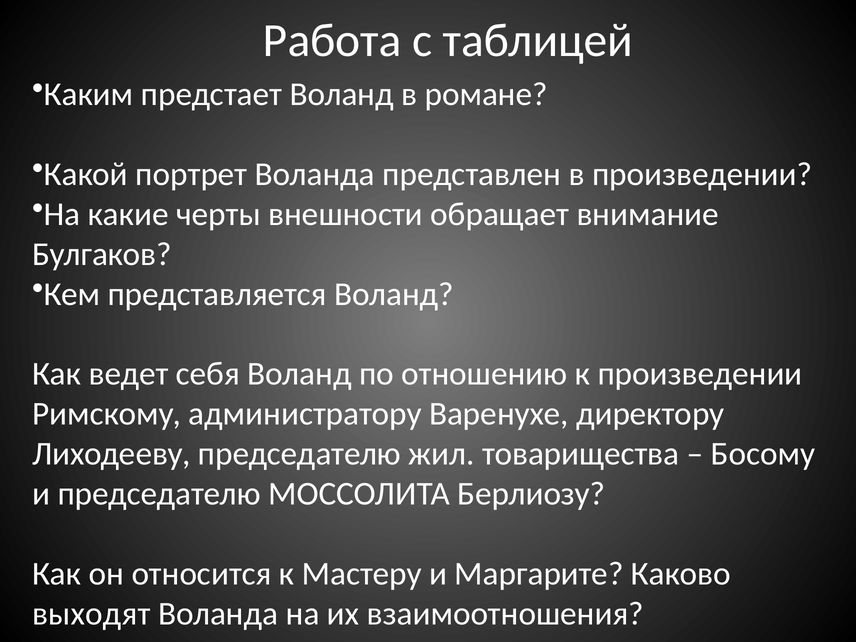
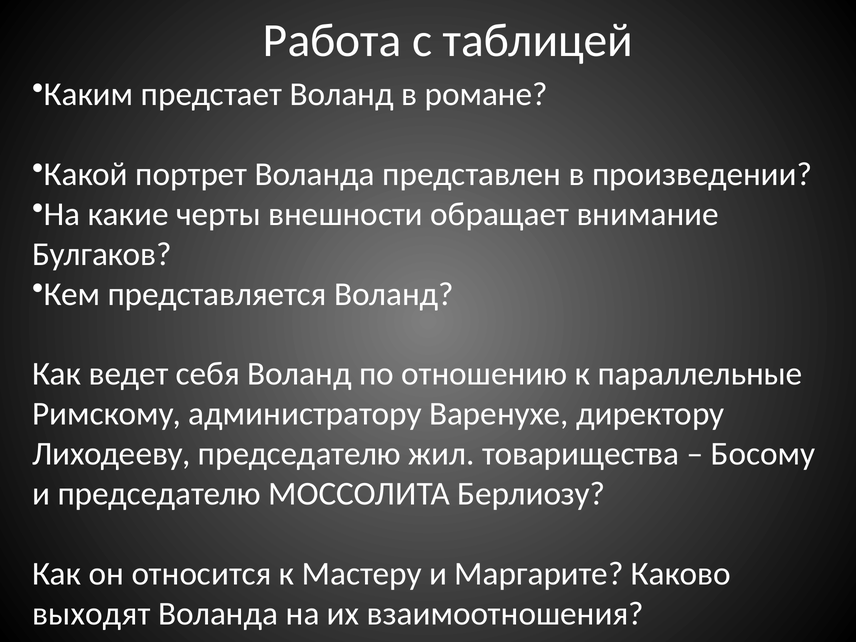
к произведении: произведении -> параллельные (700, 374)
